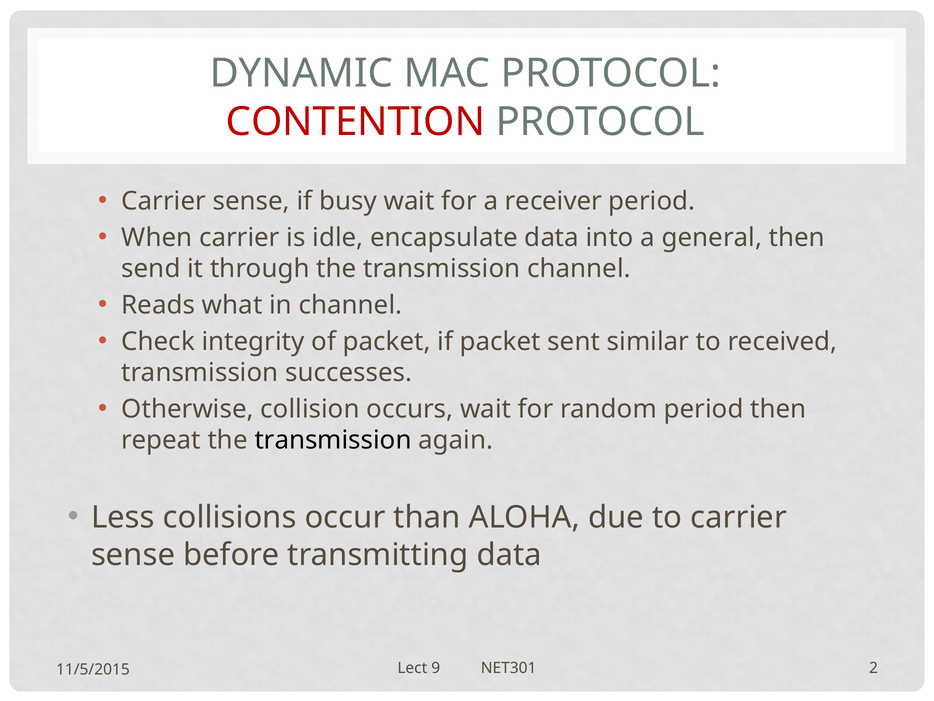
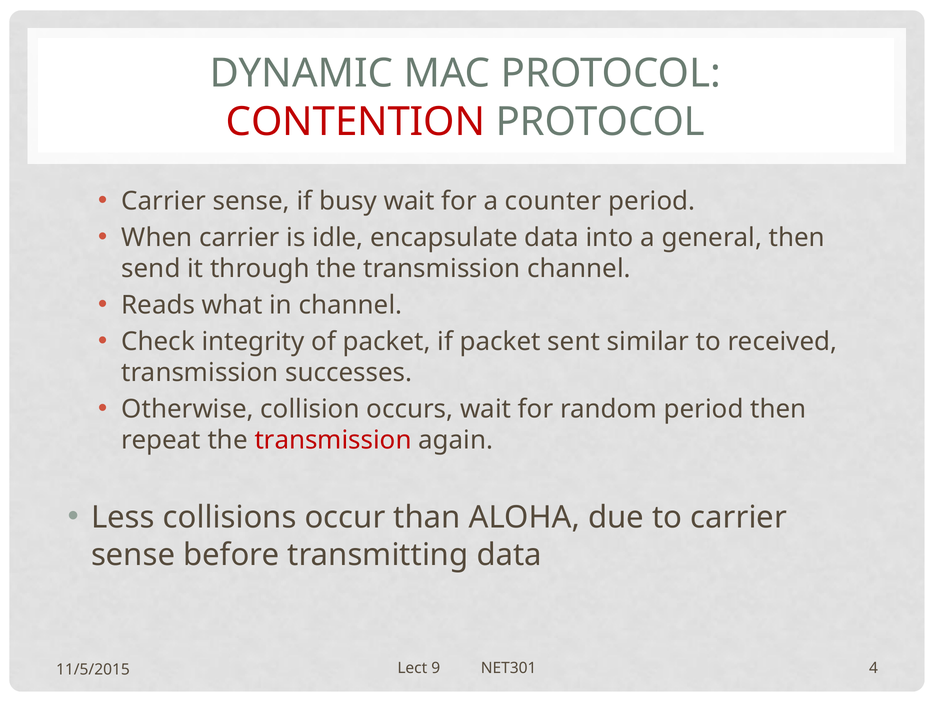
receiver: receiver -> counter (553, 201)
transmission colour: black -> red (333, 440)
2: 2 -> 4 (874, 668)
